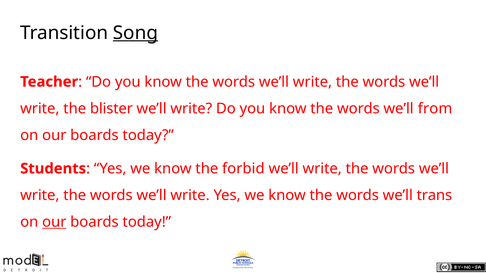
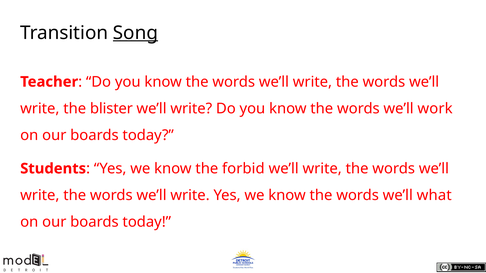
from: from -> work (435, 109)
trans: trans -> what (434, 196)
our underline: present -> none (54, 222)
